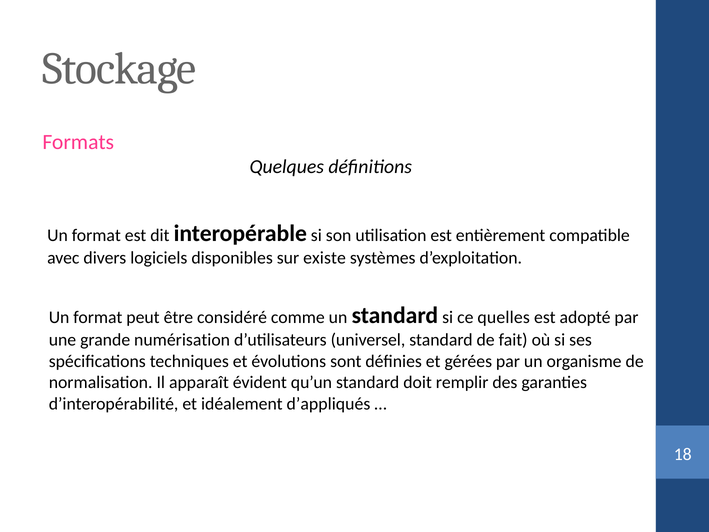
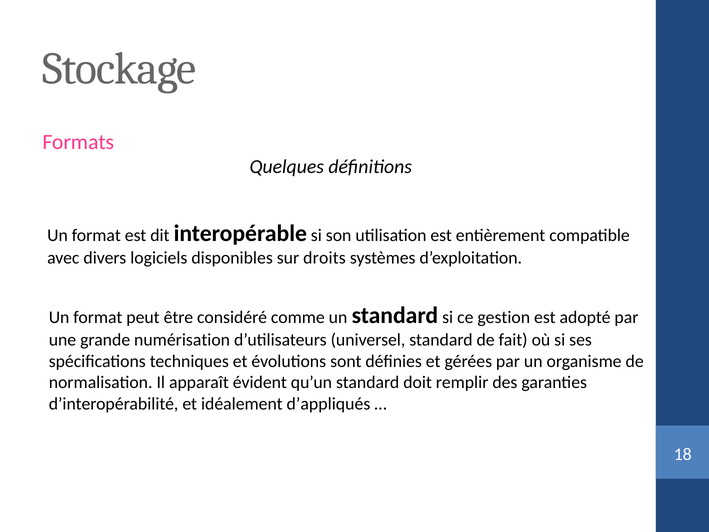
existe: existe -> droits (324, 258)
quelles: quelles -> gestion (504, 317)
